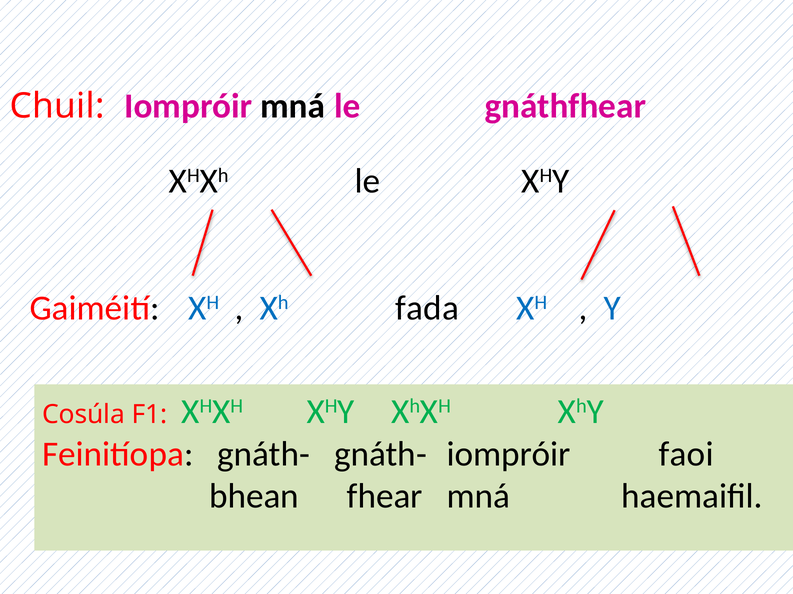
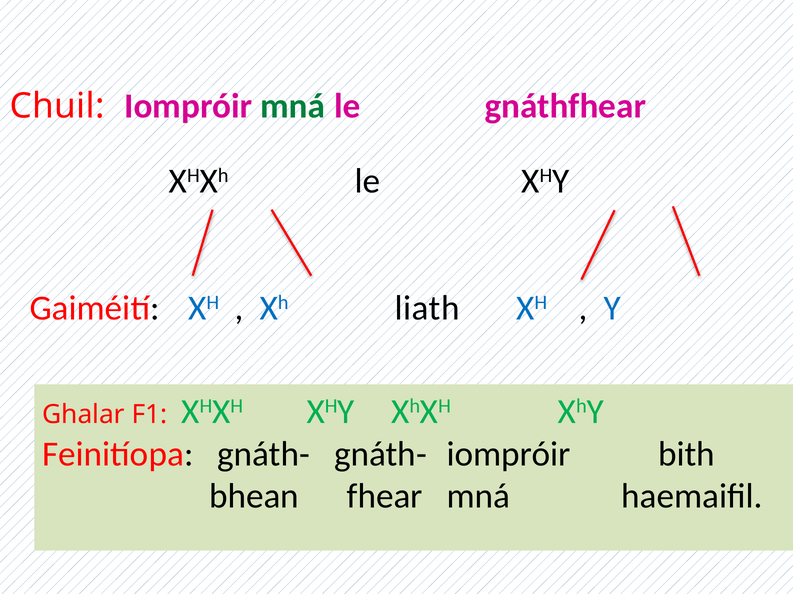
mná colour: black -> green (293, 106)
fada: fada -> liath (427, 308)
Cosúla: Cosúla -> Ghalar (83, 415)
faoi: faoi -> bith (687, 455)
